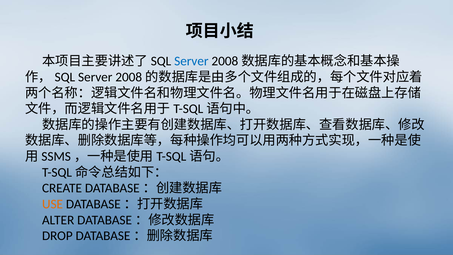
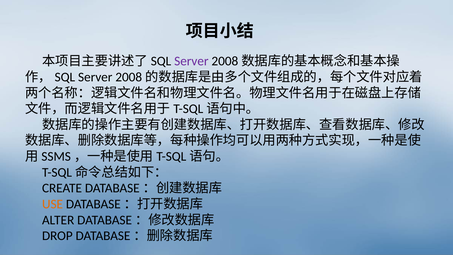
Server colour: blue -> purple (191, 61)
